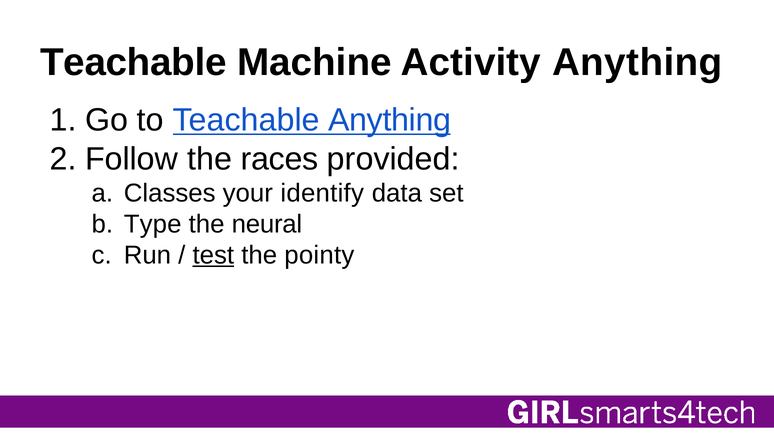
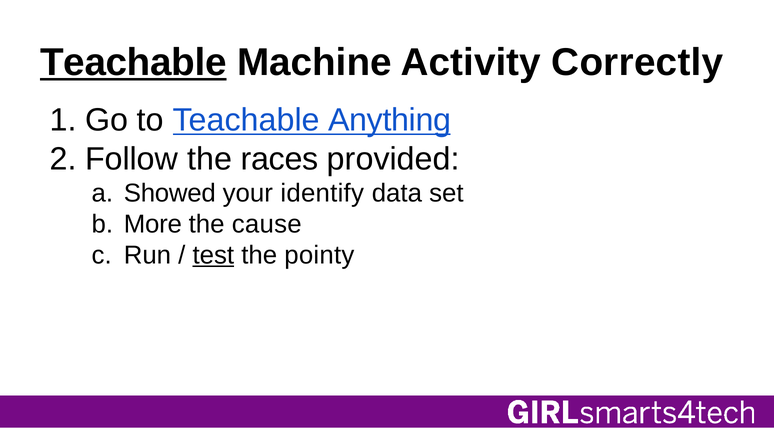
Teachable underline: none -> present (133, 62)
Activity Anything: Anything -> Correctly (637, 62)
Classes: Classes -> Showed (170, 193)
Type: Type -> More (153, 224)
neural: neural -> cause (267, 224)
